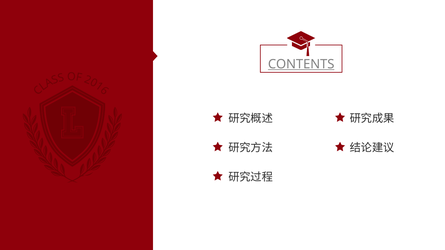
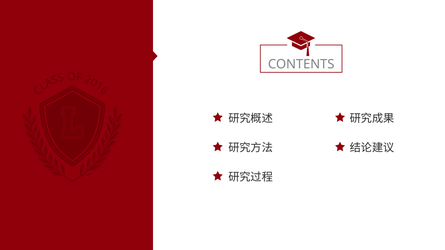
CONTENTS underline: present -> none (301, 64)
